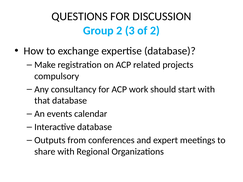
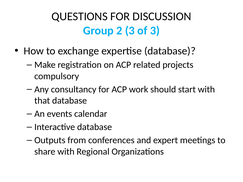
of 2: 2 -> 3 (155, 31)
